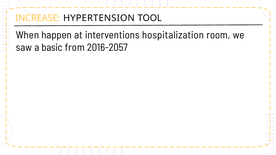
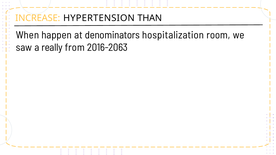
TOOL: TOOL -> THAN (150, 18)
interventions: interventions -> denominators (112, 35)
basic: basic -> really (52, 47)
2016-2057: 2016-2057 -> 2016-2063 (107, 47)
